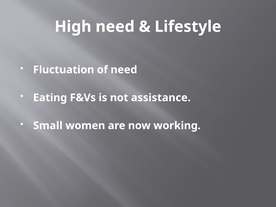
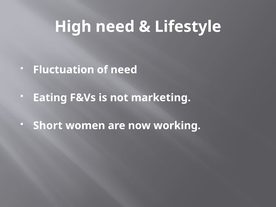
assistance: assistance -> marketing (161, 98)
Small: Small -> Short (48, 126)
